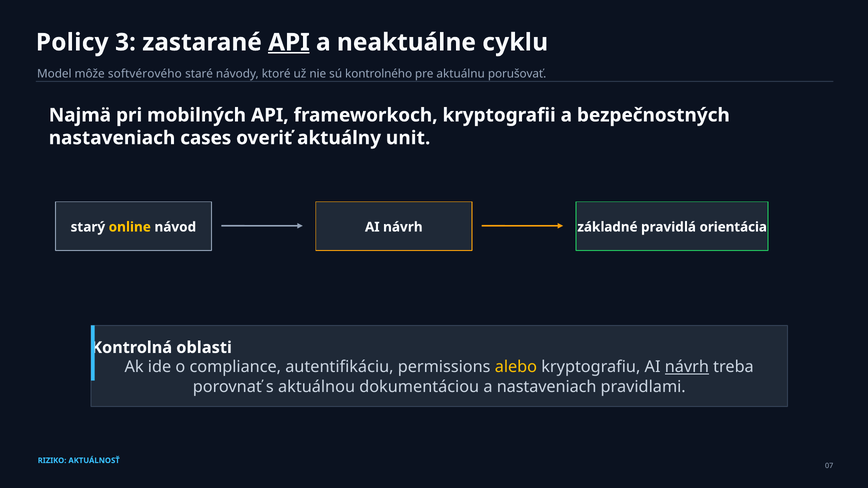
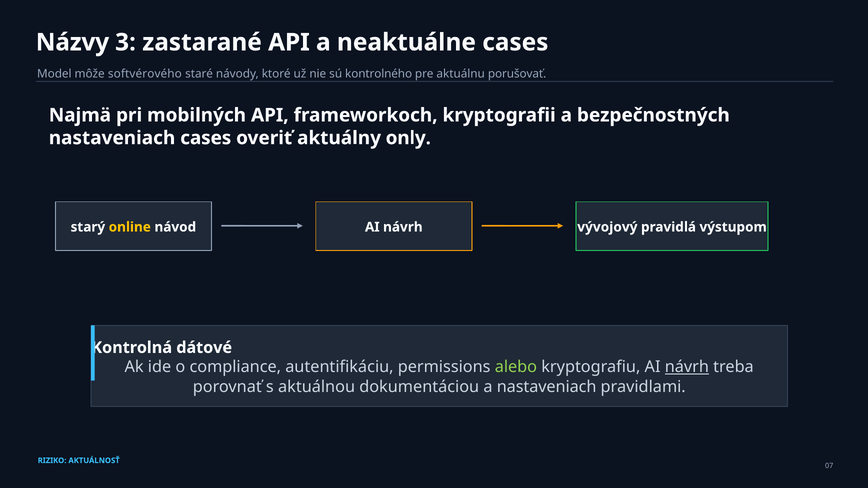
Policy: Policy -> Názvy (72, 42)
API underline: present -> none (289, 42)
neaktuálne cyklu: cyklu -> cases (515, 42)
unit: unit -> only (408, 138)
základné: základné -> vývojový (607, 227)
orientácia: orientácia -> výstupom (733, 227)
oblasti: oblasti -> dátové (204, 348)
alebo colour: yellow -> light green (516, 367)
